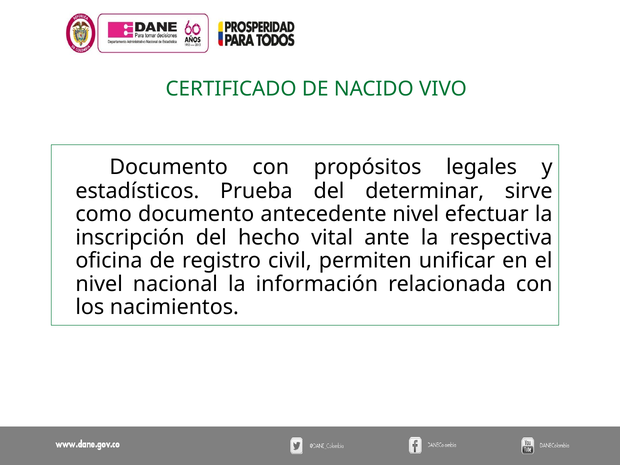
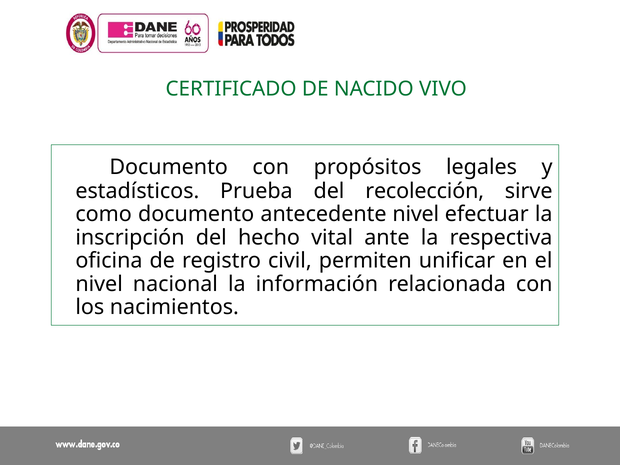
determinar: determinar -> recolección (425, 191)
